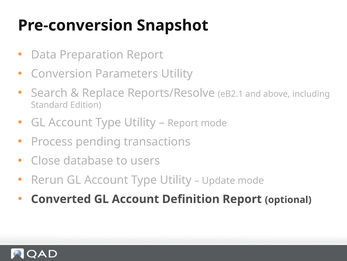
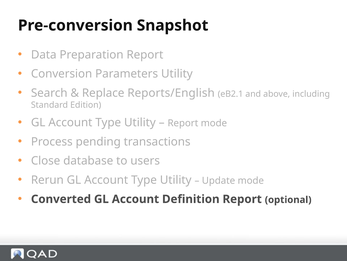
Reports/Resolve: Reports/Resolve -> Reports/English (171, 93)
